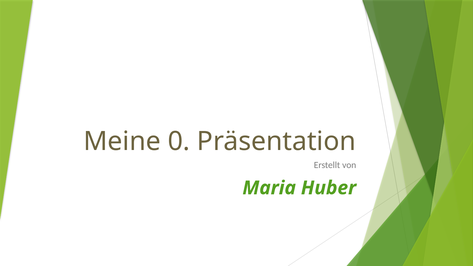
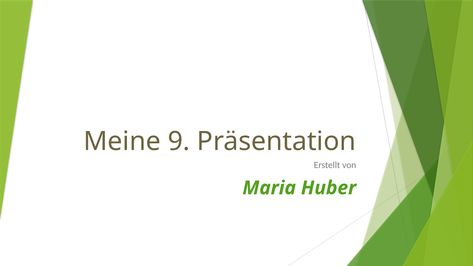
0: 0 -> 9 (179, 141)
